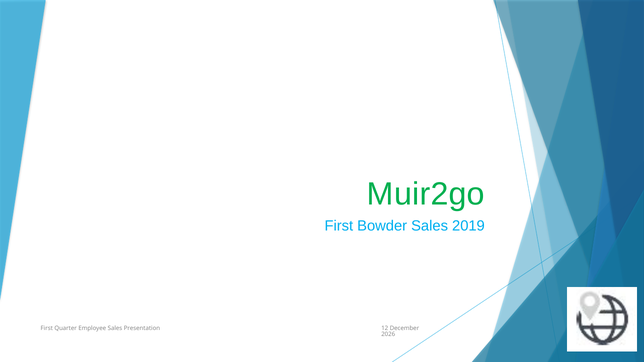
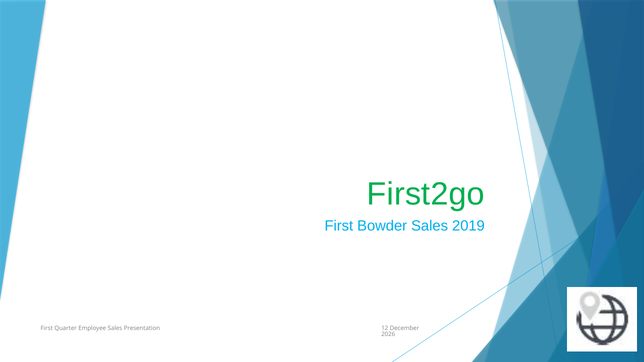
Muir2go: Muir2go -> First2go (426, 194)
